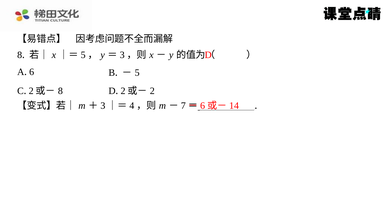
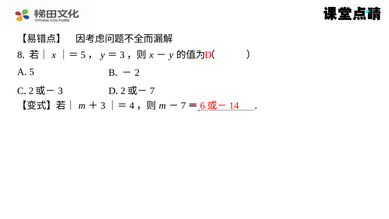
6: 6 -> 5 (32, 72)
5: 5 -> 2 (137, 72)
8: 8 -> 3 (60, 91)
2: 2 -> 7 (152, 91)
